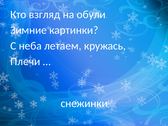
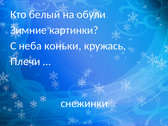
взгляд: взгляд -> белый (44, 14)
летаем: летаем -> коньки (63, 46)
